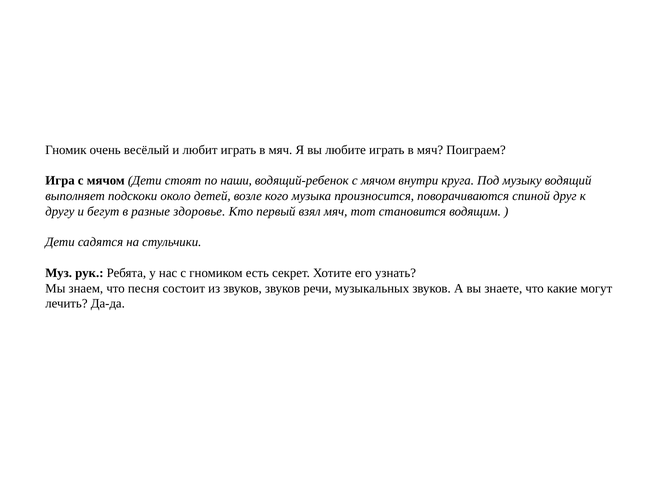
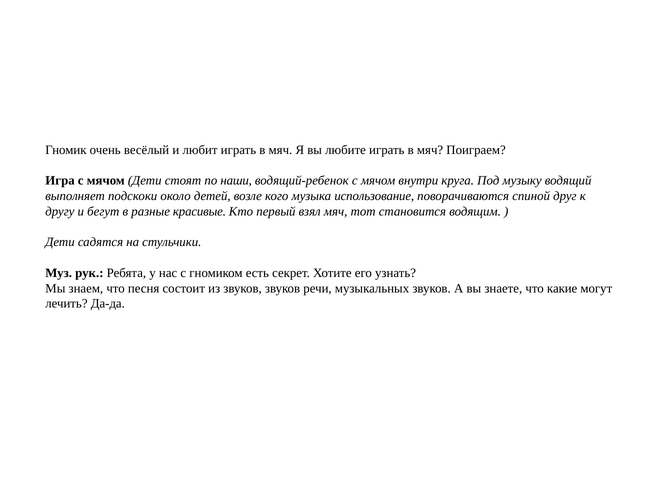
произносится: произносится -> использование (374, 196)
здоровье: здоровье -> красивые (199, 212)
